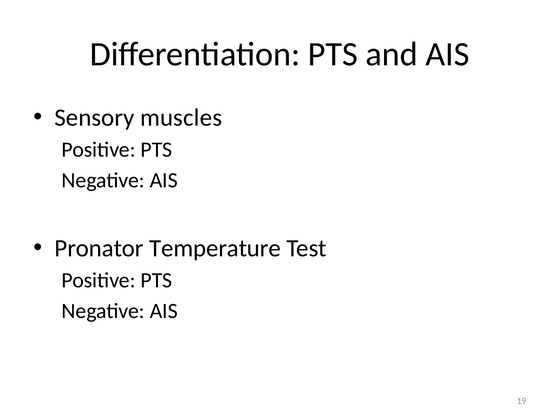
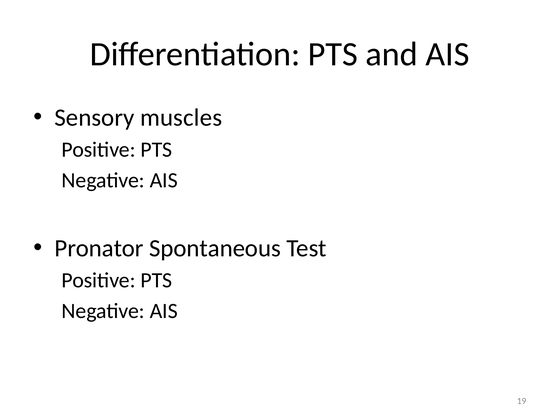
Temperature: Temperature -> Spontaneous (215, 248)
